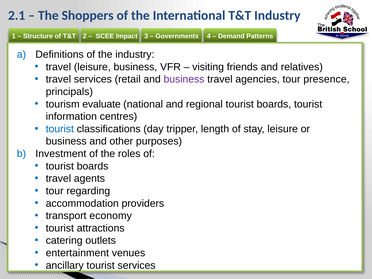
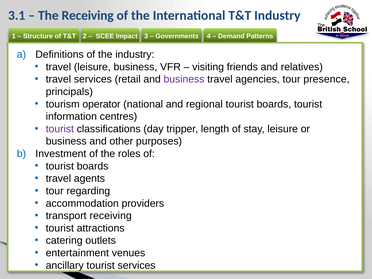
2.1: 2.1 -> 3.1 (17, 15)
The Shoppers: Shoppers -> Receiving (88, 15)
evaluate: evaluate -> operator (101, 104)
tourist colour: blue -> purple (60, 129)
transport economy: economy -> receiving (111, 216)
